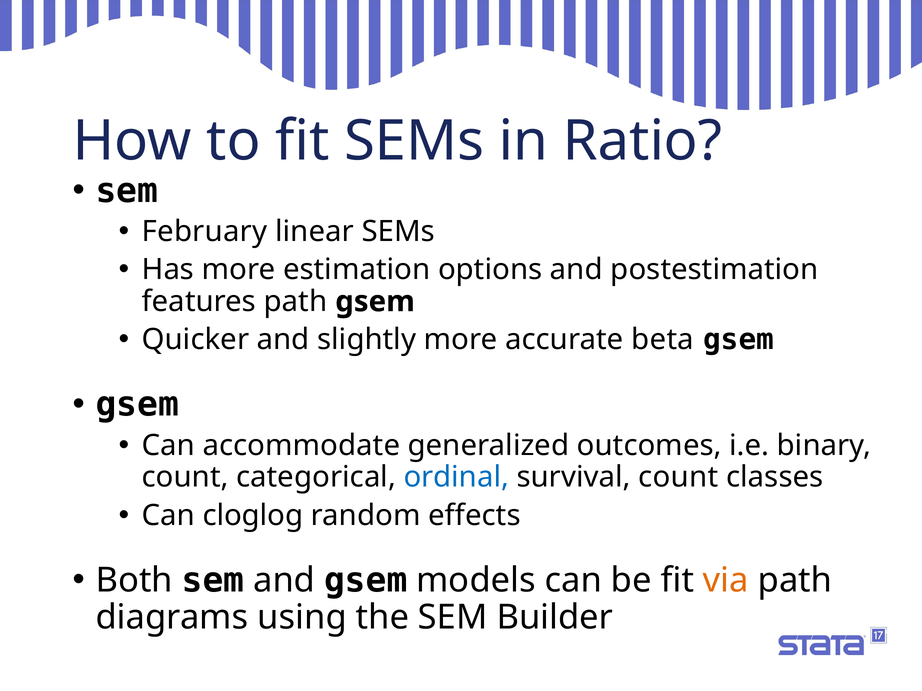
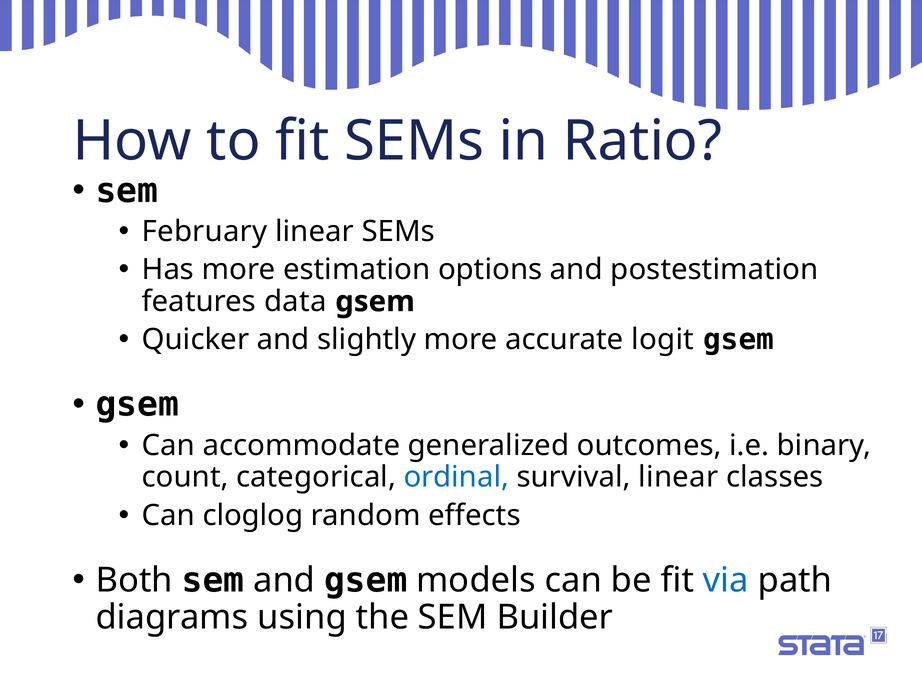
features path: path -> data (295, 302)
beta: beta -> logit (663, 340)
survival count: count -> linear (678, 478)
via colour: orange -> blue (726, 581)
